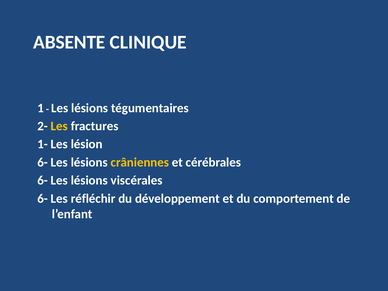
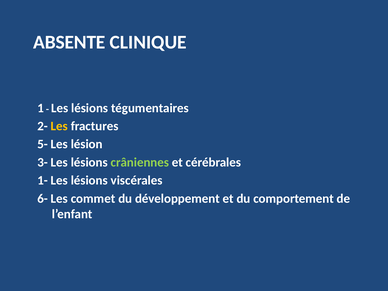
1-: 1- -> 5- (43, 144)
6-: 6- -> 3- (43, 162)
crâniennes colour: yellow -> light green (140, 162)
6-: 6- -> 1- (43, 180)
réfléchir: réfléchir -> commet (93, 199)
